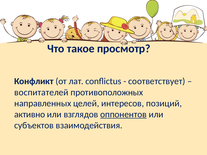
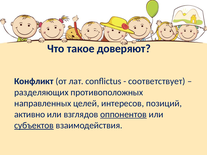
просмотр: просмотр -> доверяют (124, 49)
воспитателей: воспитателей -> разделяющих (41, 92)
субъектов underline: none -> present (34, 126)
